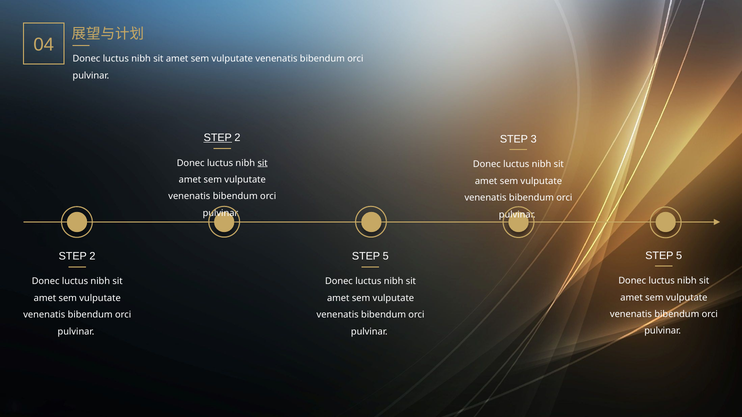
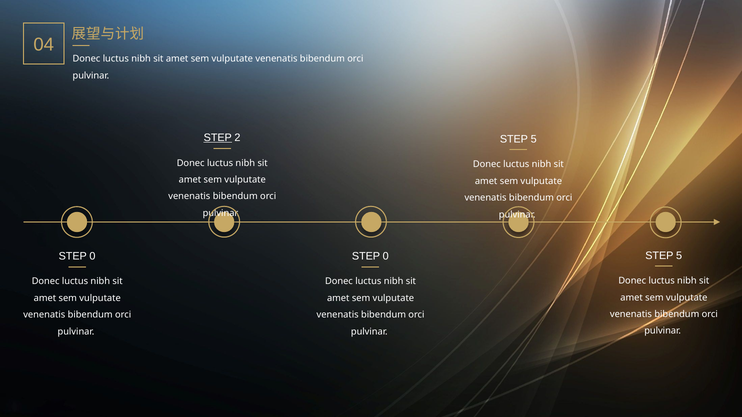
3: 3 -> 5 (534, 139)
sit underline: present -> none (263, 163)
2: 2 -> 0 (92, 256)
5: 5 -> 0 (386, 256)
